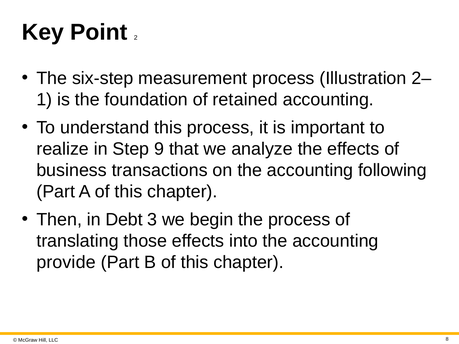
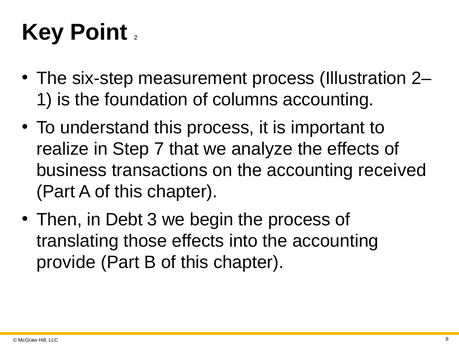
retained: retained -> columns (245, 100)
9: 9 -> 7 (159, 149)
following: following -> received (392, 170)
